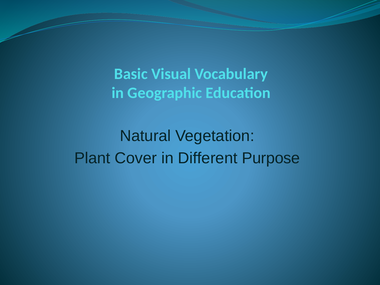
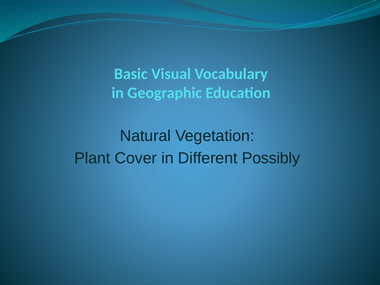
Purpose: Purpose -> Possibly (271, 158)
